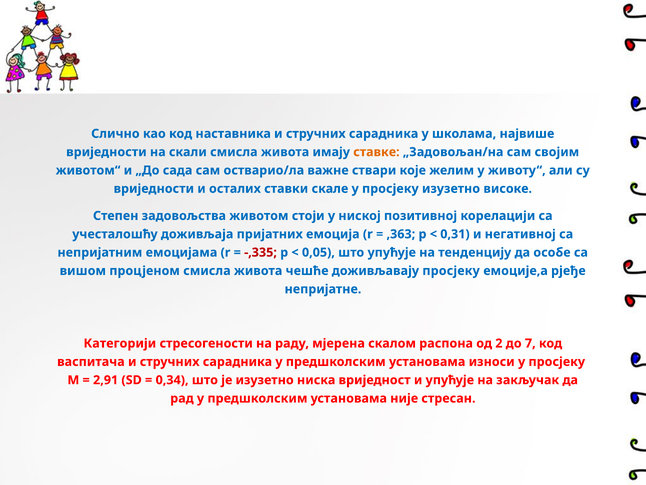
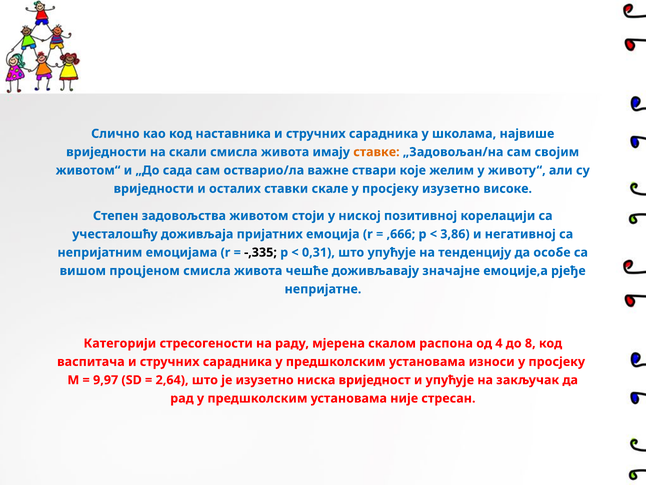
,363: ,363 -> ,666 (401, 234)
0,31: 0,31 -> 3,86 (455, 234)
-,335 colour: red -> black (261, 252)
0,05: 0,05 -> 0,31 (318, 252)
доживљавају просјеку: просјеку -> значајне (451, 271)
2: 2 -> 4 (499, 343)
7: 7 -> 8 (530, 343)
2,91: 2,91 -> 9,97 (106, 380)
0,34: 0,34 -> 2,64 (172, 380)
